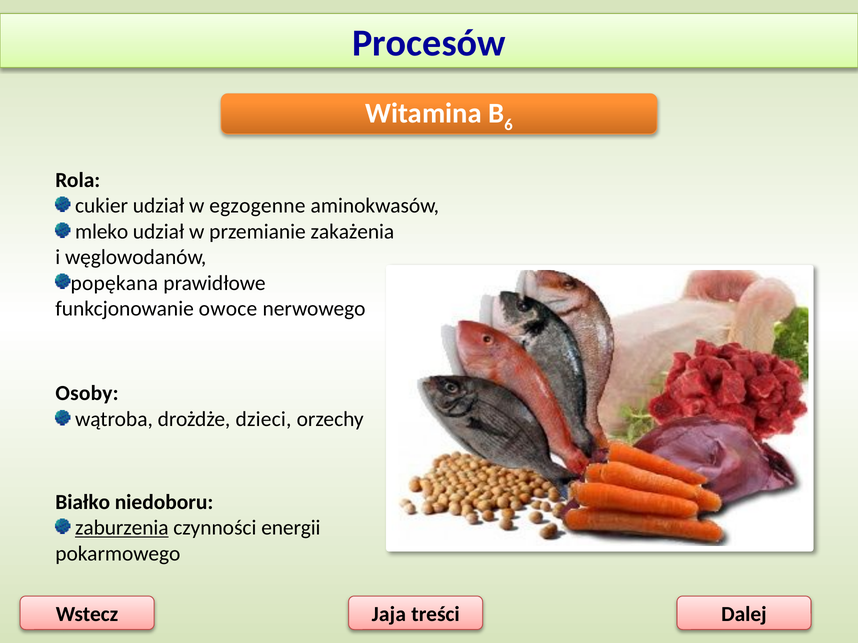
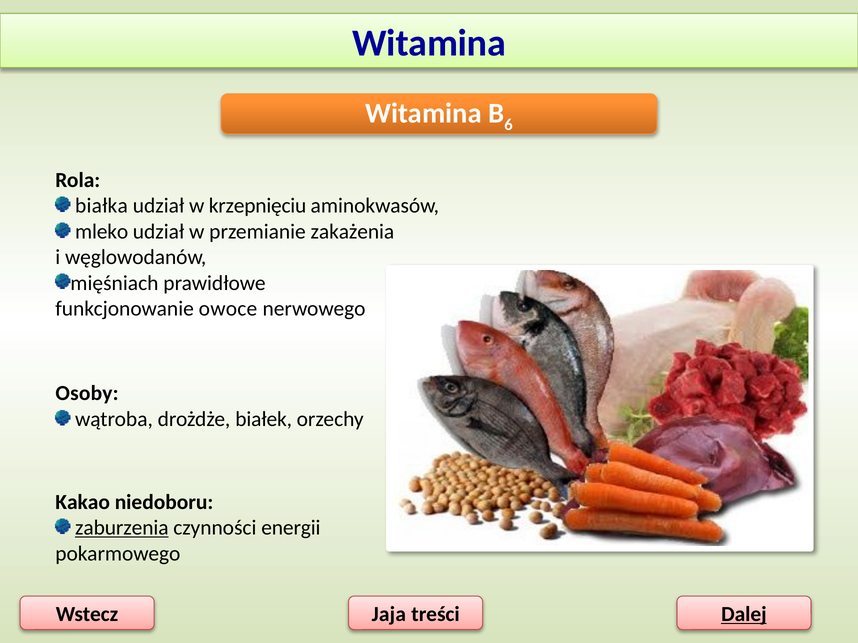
Procesów: Procesów -> Witamina (429, 43)
cukier: cukier -> białka (101, 206)
egzogenne: egzogenne -> krzepnięciu (258, 206)
popękana: popękana -> mięśniach (114, 283)
dzieci: dzieci -> białek (264, 419)
Białko: Białko -> Kakao (83, 502)
Dalej underline: none -> present (744, 615)
